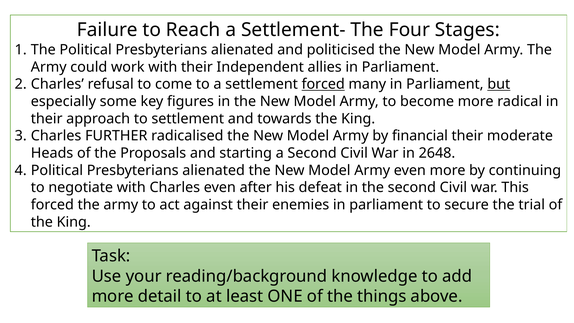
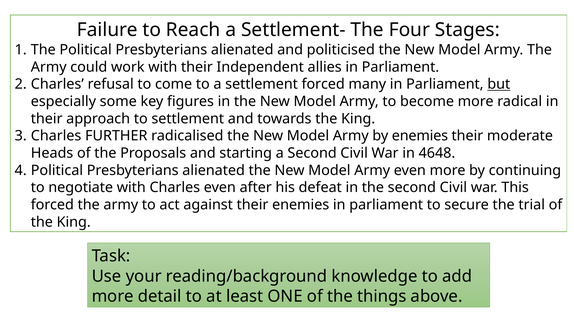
forced underline: present -> none (323, 84)
by financial: financial -> enemies (420, 136)
2648: 2648 -> 4648 (437, 153)
